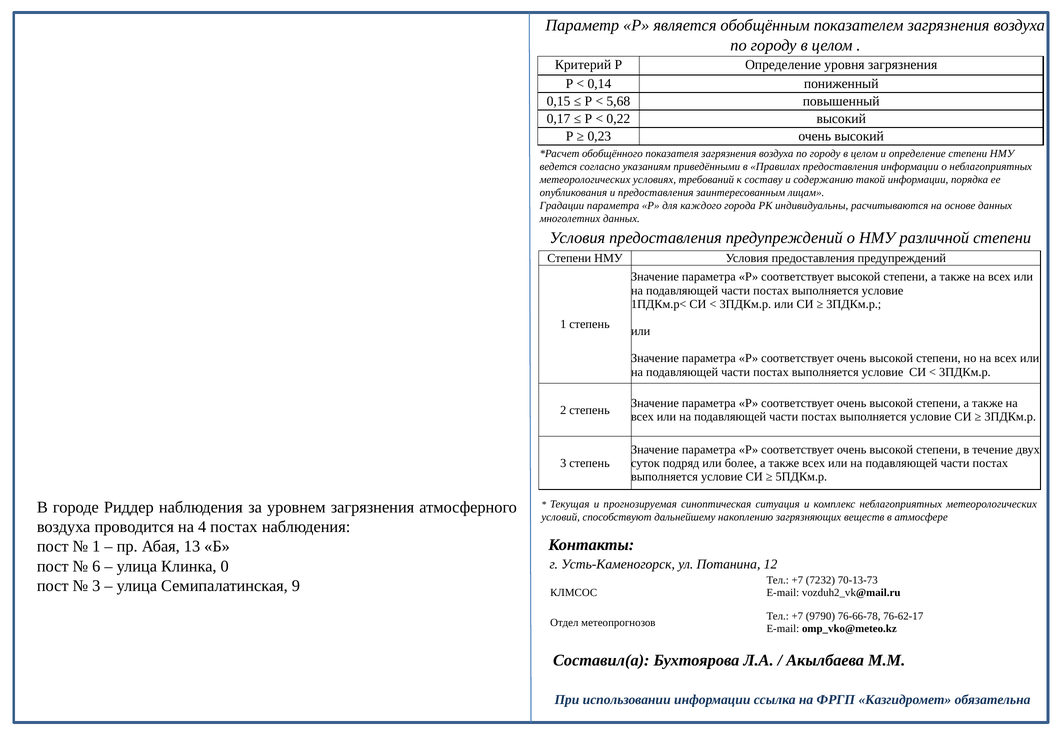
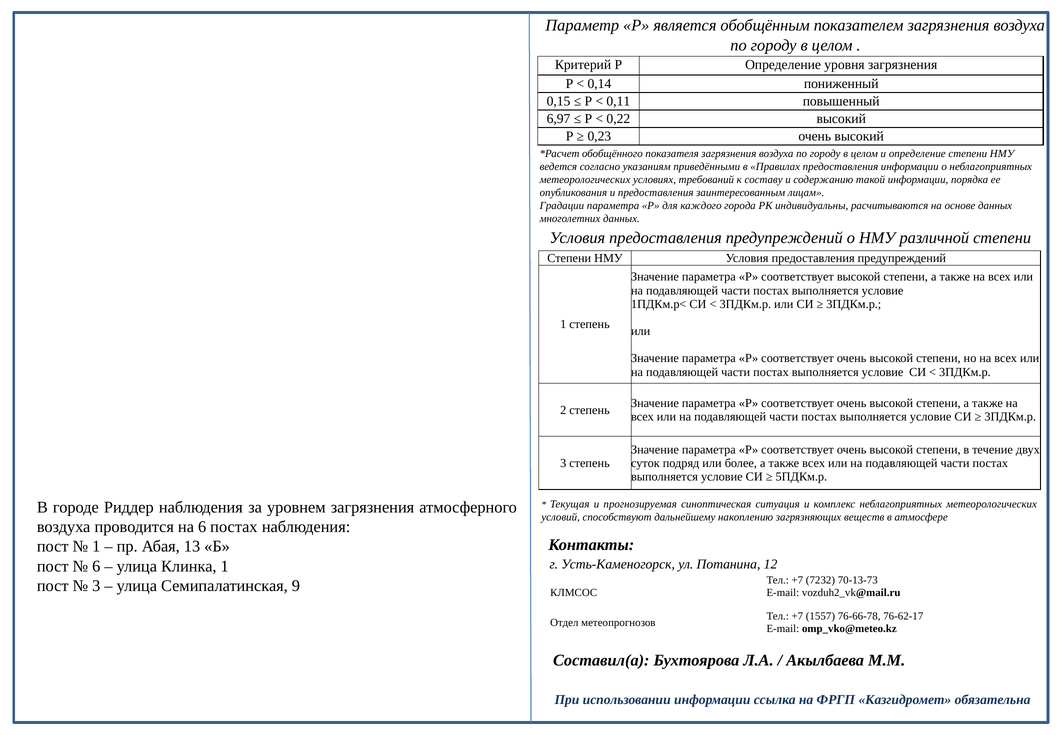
5,68: 5,68 -> 0,11 (618, 101)
0,17: 0,17 -> 6,97 (559, 119)
на 4: 4 -> 6 (202, 527)
Клинка 0: 0 -> 1 (225, 566)
9790: 9790 -> 1557 (820, 617)
